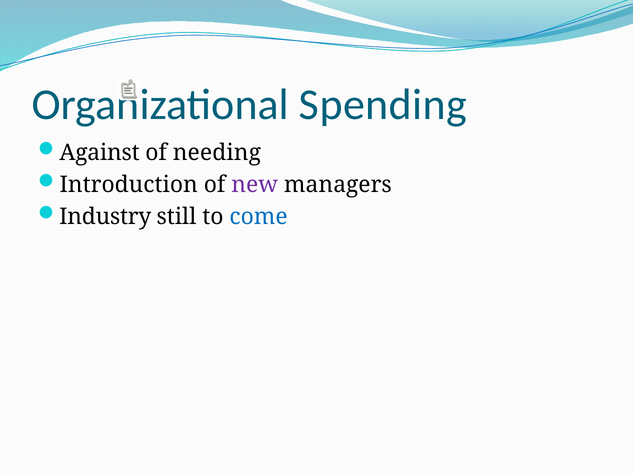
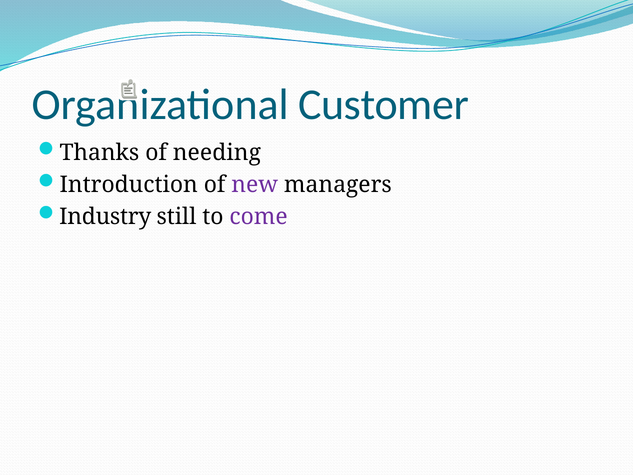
Spending: Spending -> Customer (383, 105)
Against: Against -> Thanks (99, 152)
come colour: blue -> purple (259, 216)
